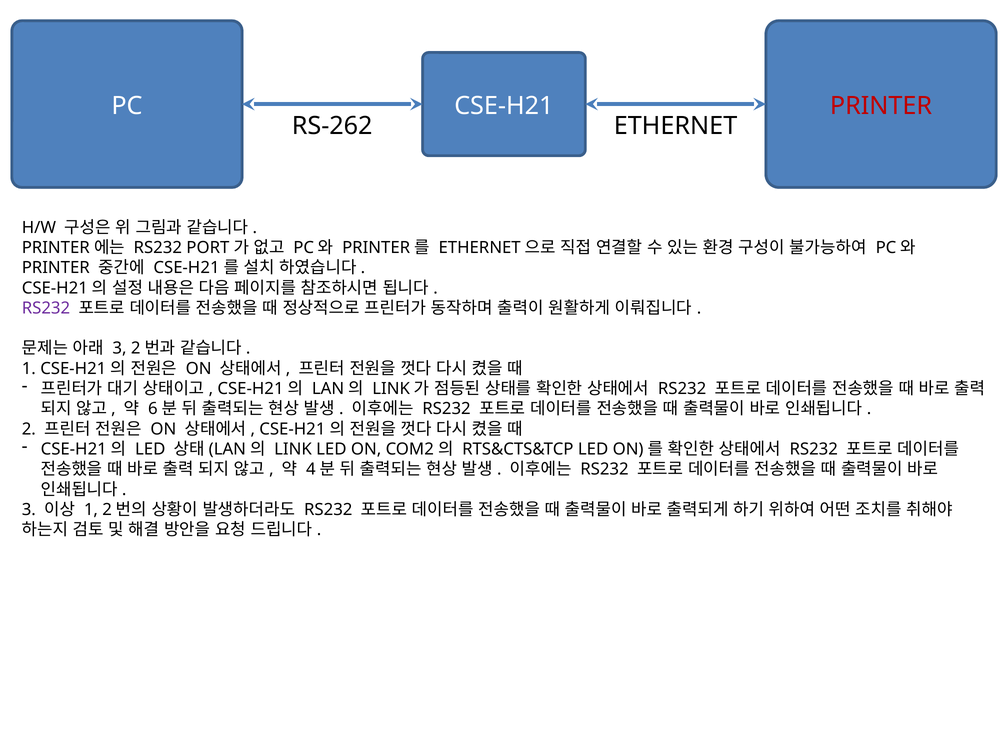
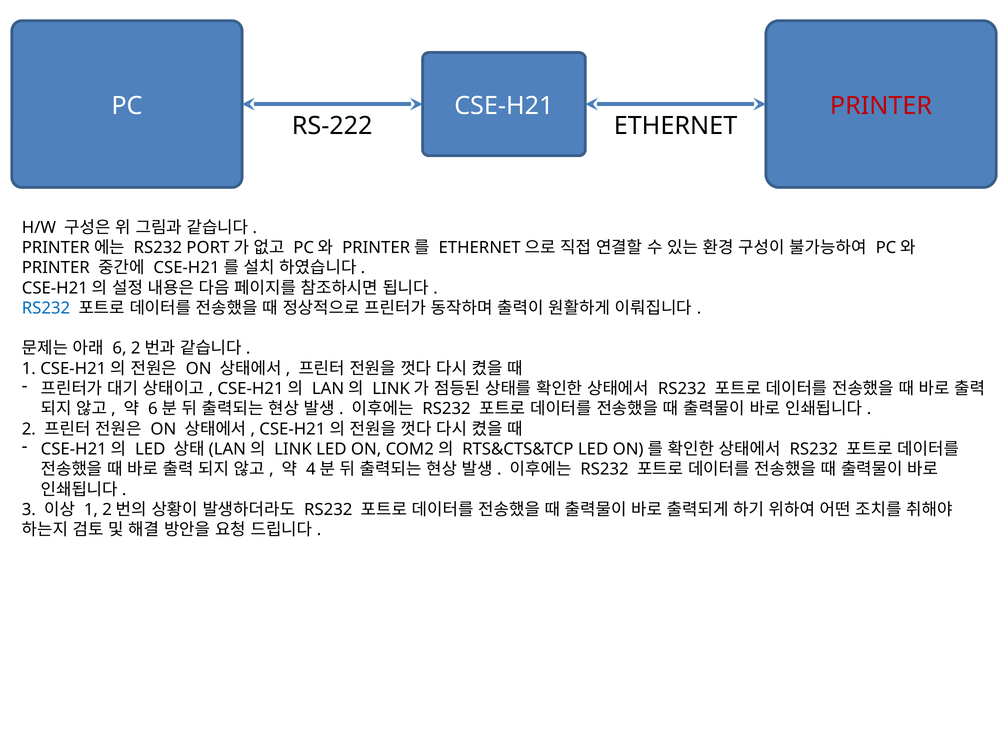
RS-262: RS-262 -> RS-222 (332, 126)
RS232 colour: purple -> blue (46, 308)
3: 3 -> 6 (120, 348)
